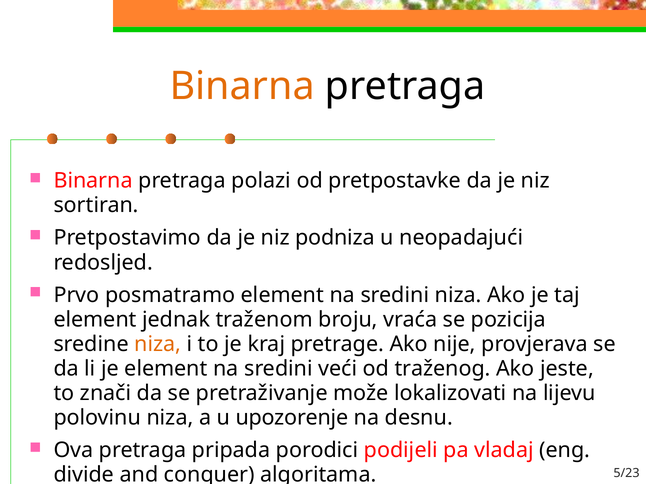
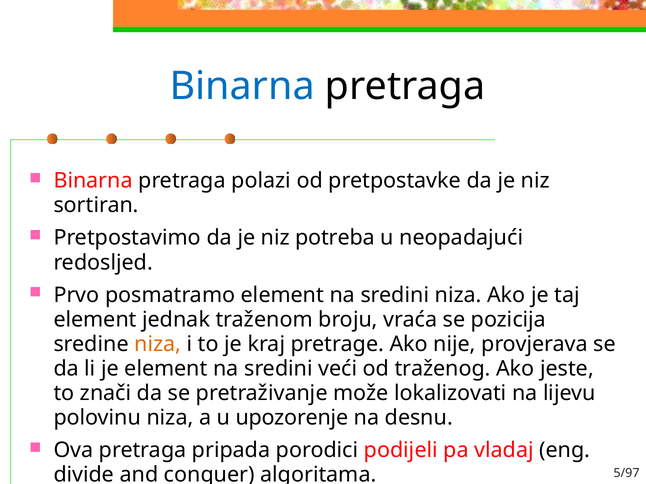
Binarna colour: orange -> blue (242, 86)
podniza: podniza -> potreba (335, 238)
5/23: 5/23 -> 5/97 (627, 474)
